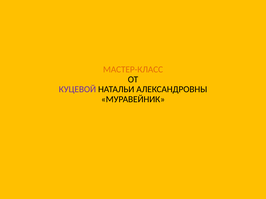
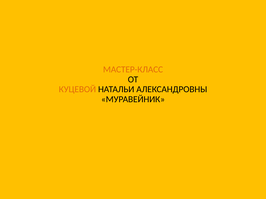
КУЦЕВОЙ colour: purple -> orange (77, 90)
